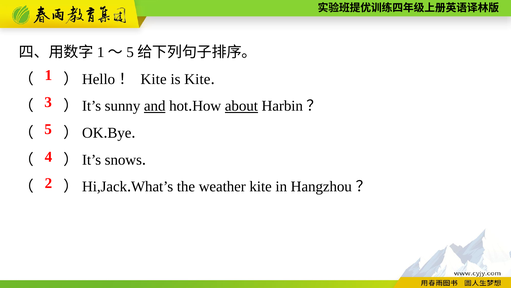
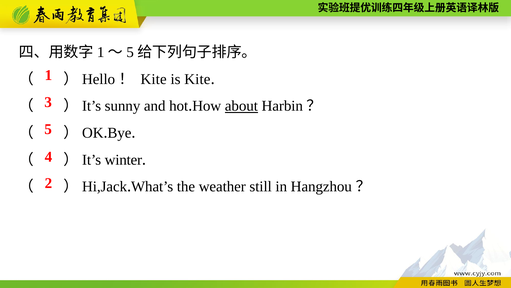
and underline: present -> none (155, 106)
snows: snows -> winter (123, 160)
weather kite: kite -> still (261, 186)
